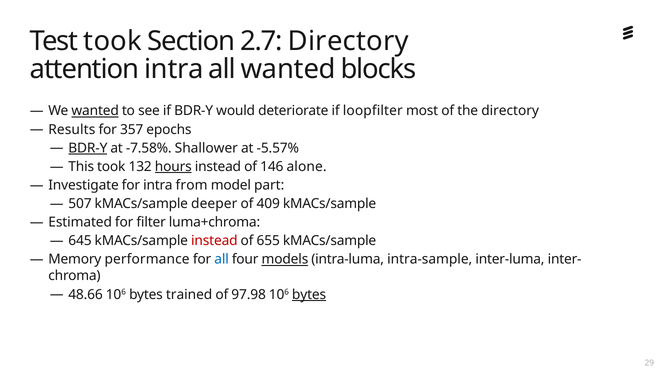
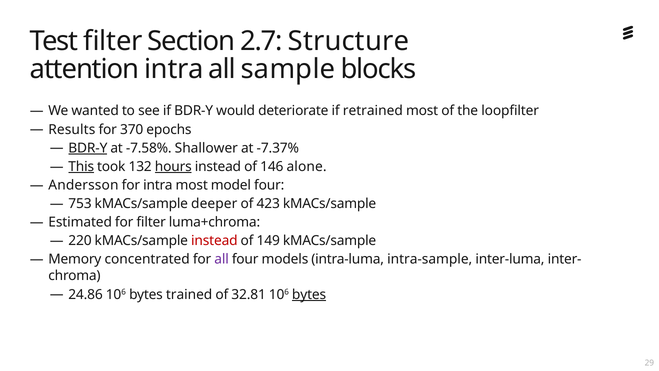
Test took: took -> filter (113, 41)
2.7 Directory: Directory -> Structure (348, 41)
all wanted: wanted -> sample (288, 69)
wanted underline: present -> none (95, 111)
loopfilter: loopfilter -> retrained (373, 111)
the directory: directory -> loopfilter (510, 111)
357: 357 -> 370 (132, 129)
-5.57%: -5.57% -> -7.37% (278, 148)
This underline: none -> present (81, 166)
Investigate: Investigate -> Andersson (83, 185)
intra from: from -> most (192, 185)
model part: part -> four (269, 185)
507: 507 -> 753 (80, 204)
409: 409 -> 423 (268, 204)
645: 645 -> 220 (80, 241)
655: 655 -> 149 (268, 241)
performance: performance -> concentrated (147, 259)
all colour: blue -> purple (222, 259)
models underline: present -> none (285, 259)
48.66: 48.66 -> 24.86 (86, 294)
97.98: 97.98 -> 32.81 (249, 294)
